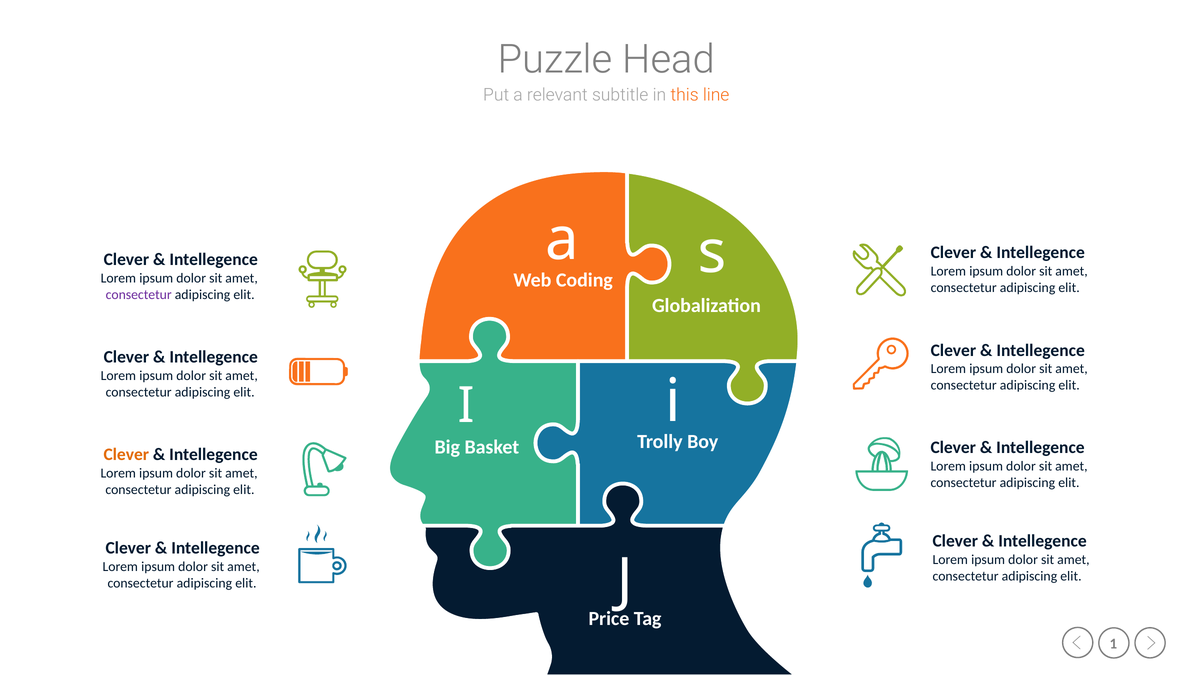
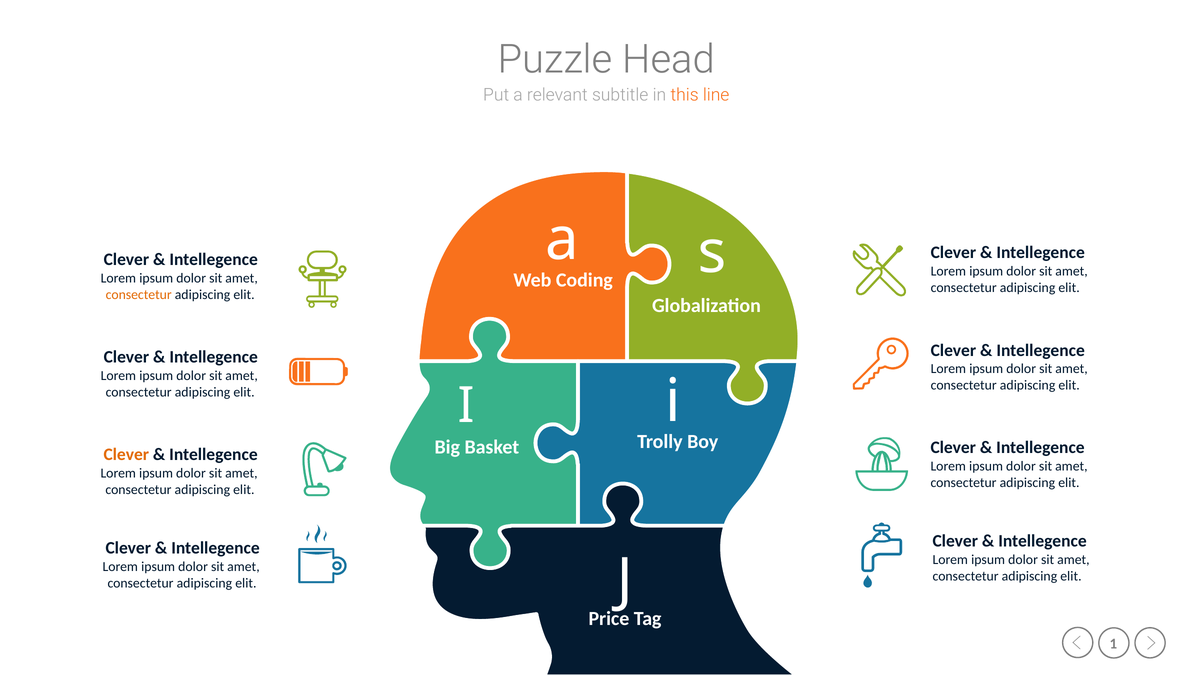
consectetur colour: purple -> orange (139, 294)
